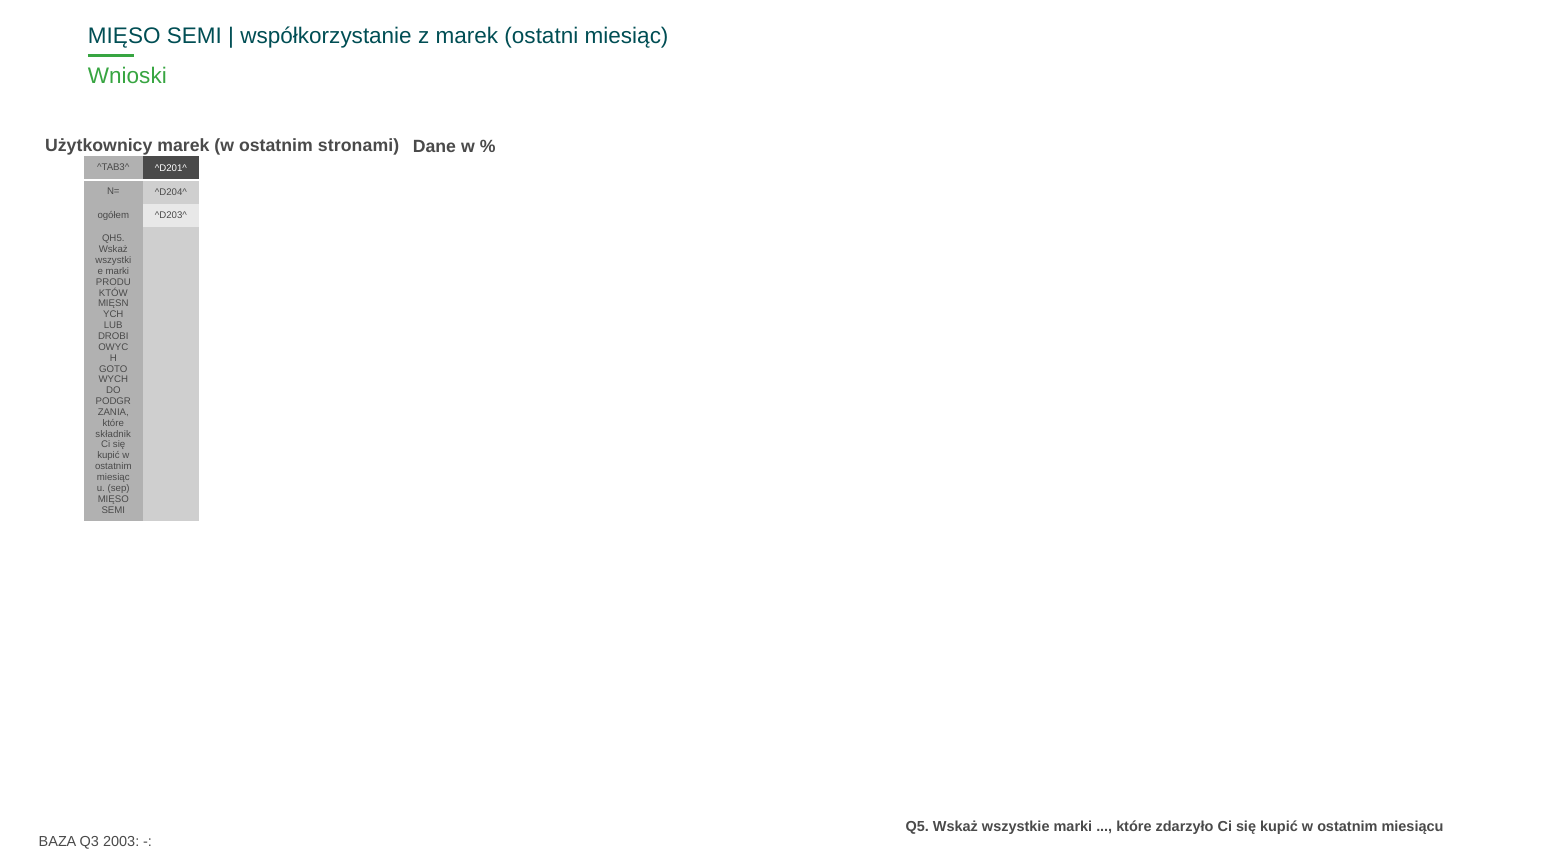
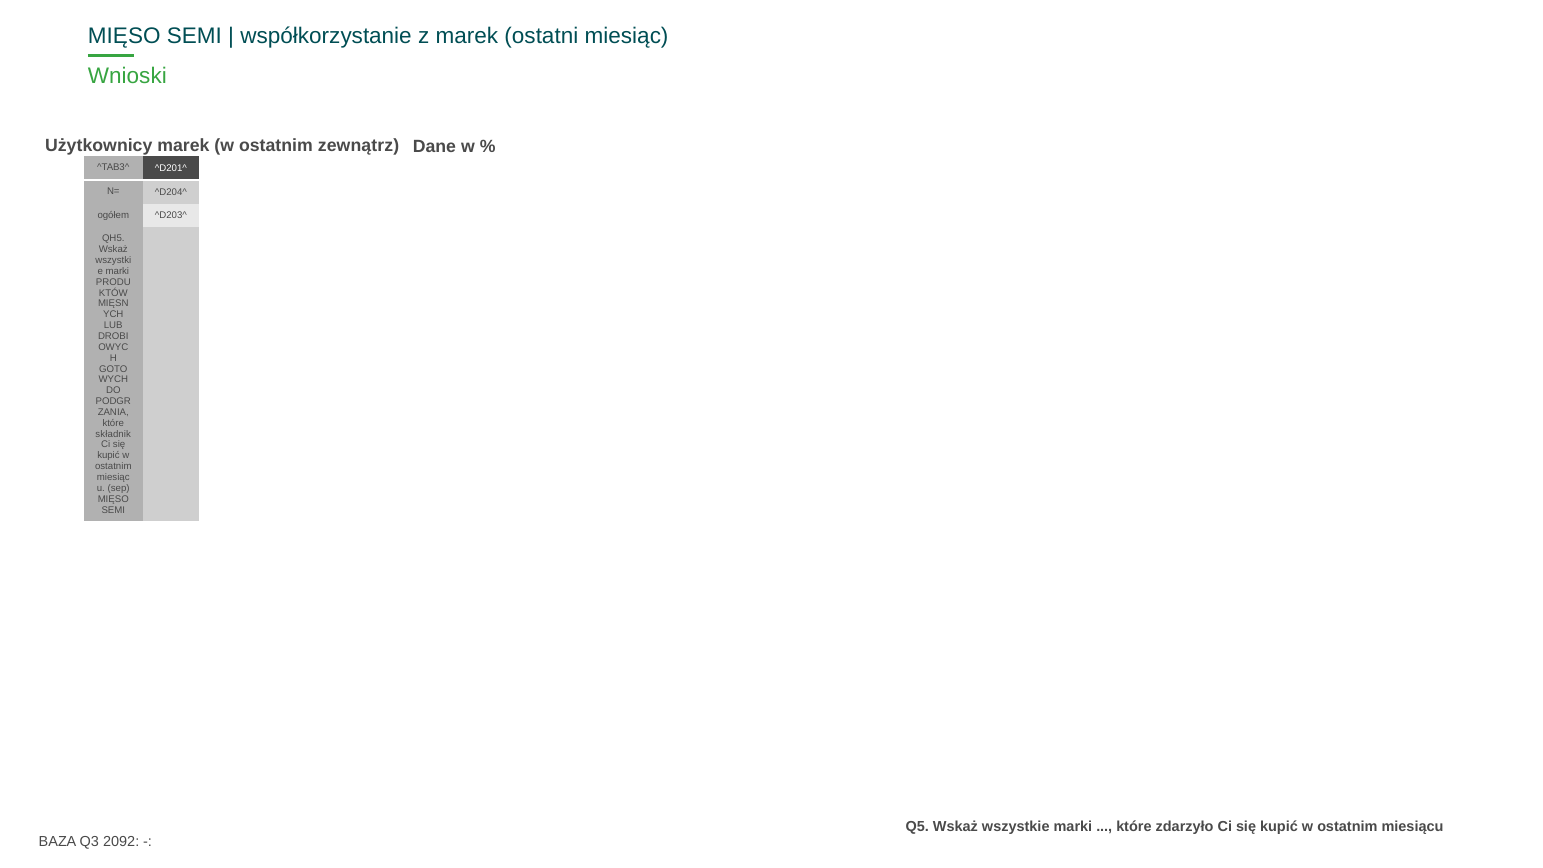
stronami: stronami -> zewnątrz (359, 145)
2003: 2003 -> 2092 (121, 842)
